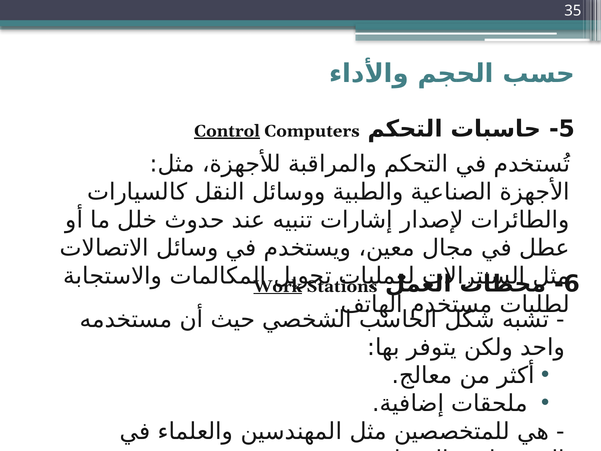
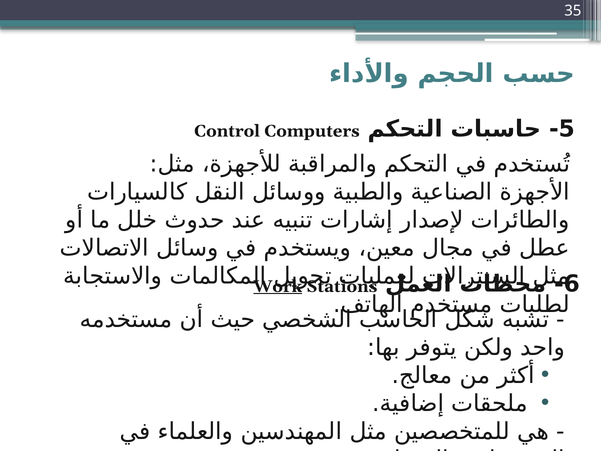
Control underline: present -> none (227, 131)
